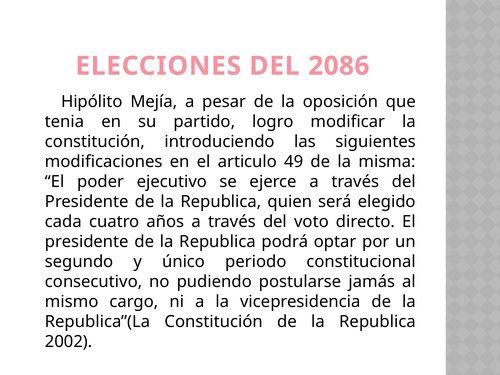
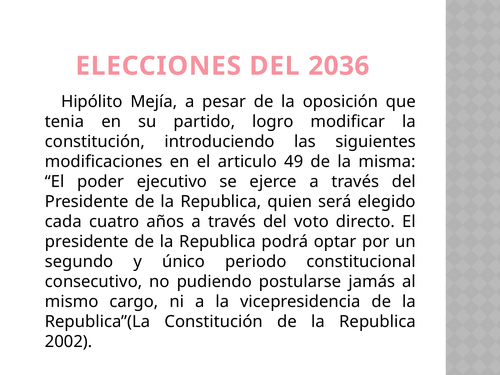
2086: 2086 -> 2036 (339, 66)
